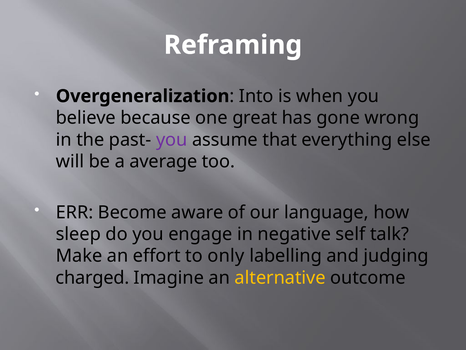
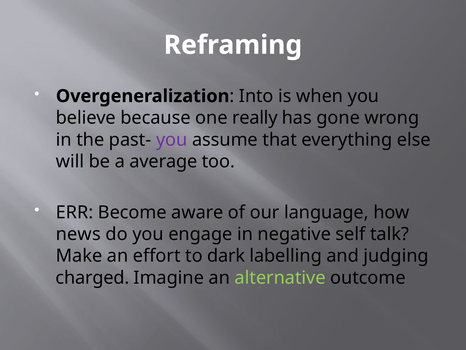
great: great -> really (255, 118)
sleep: sleep -> news (78, 234)
only: only -> dark (226, 256)
alternative colour: yellow -> light green (280, 277)
